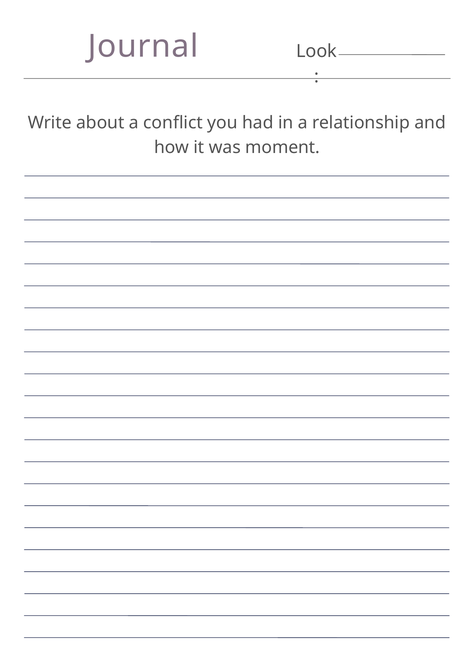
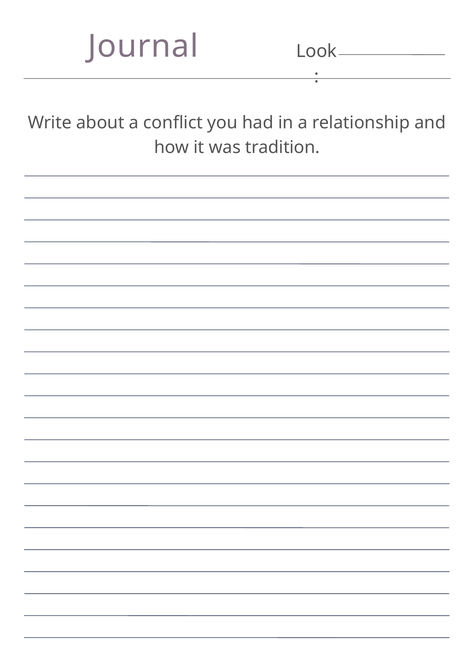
moment: moment -> tradition (283, 148)
